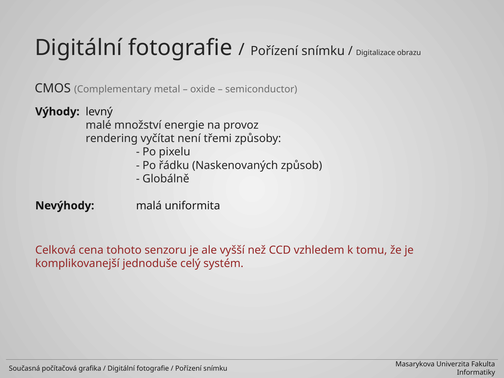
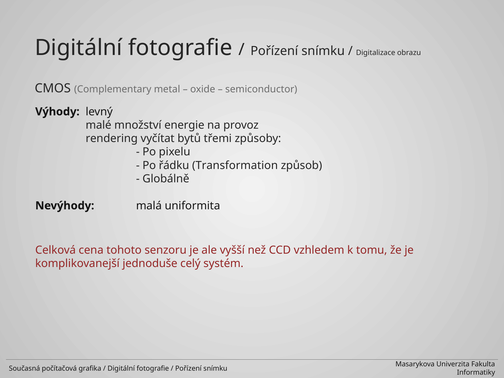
není: není -> bytů (189, 139)
Naskenovaných: Naskenovaných -> Transformation (235, 165)
